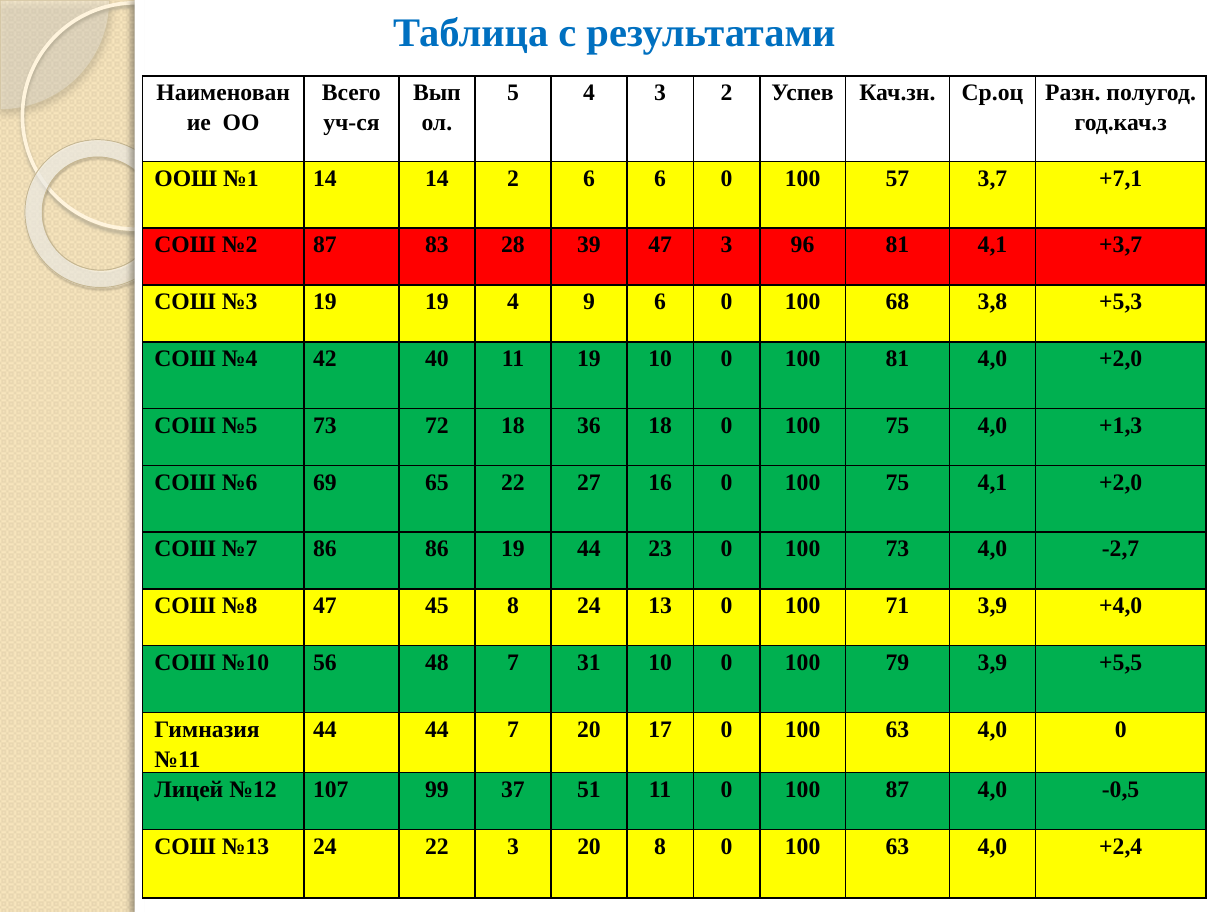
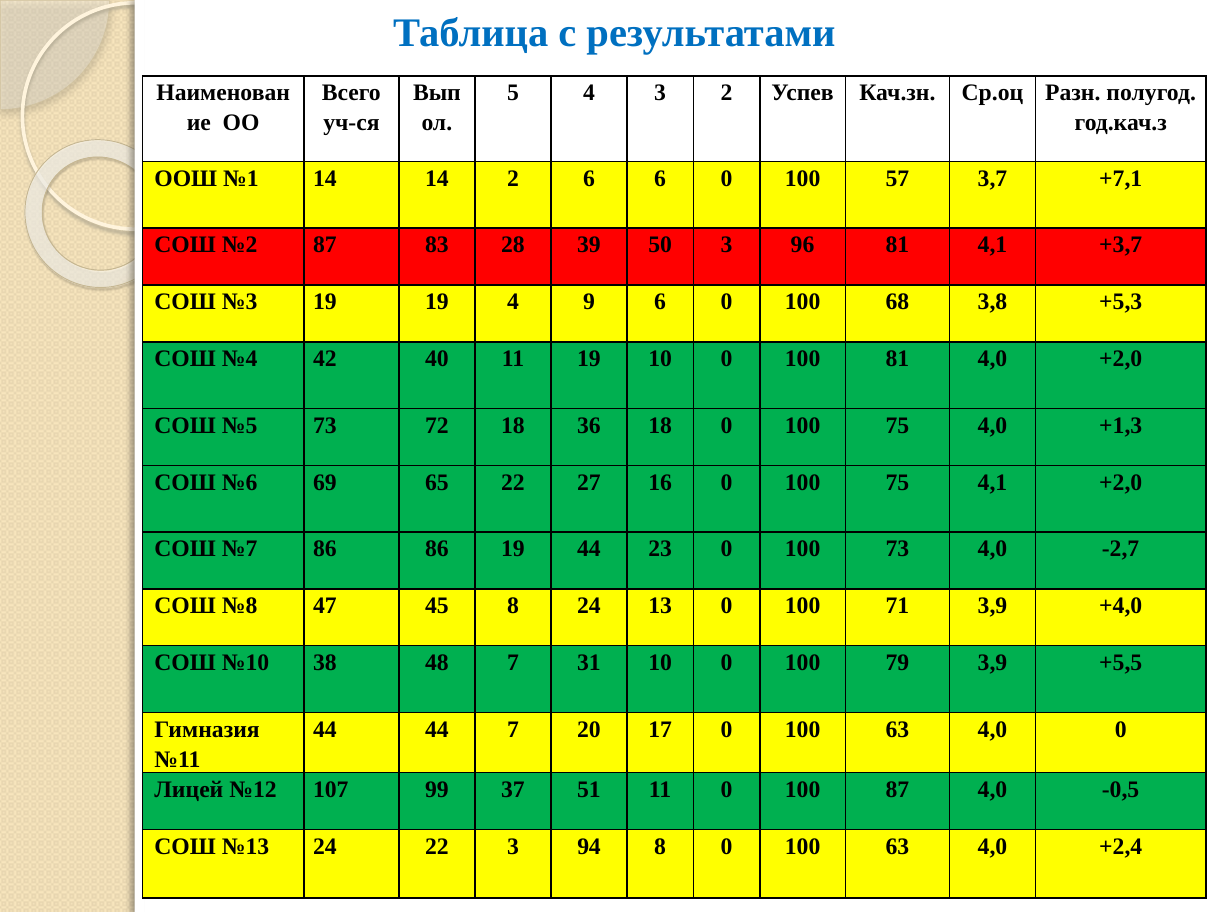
39 47: 47 -> 50 (660, 245)
56: 56 -> 38 (325, 663)
3 20: 20 -> 94 (589, 847)
